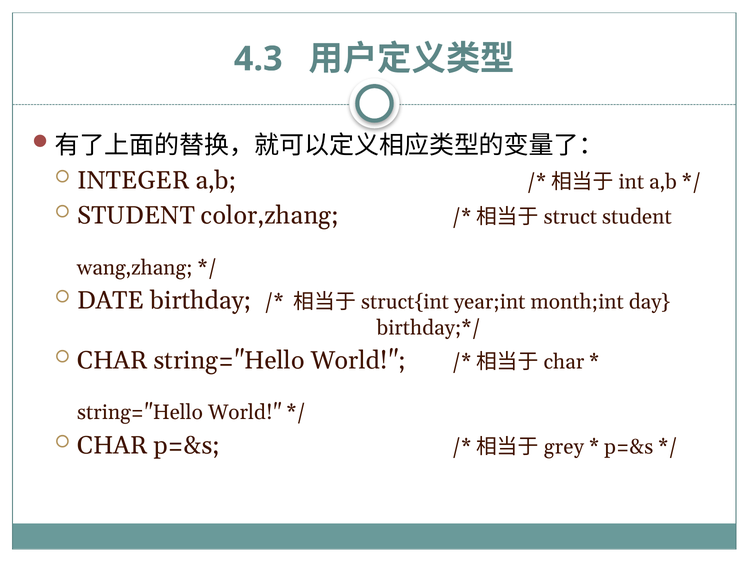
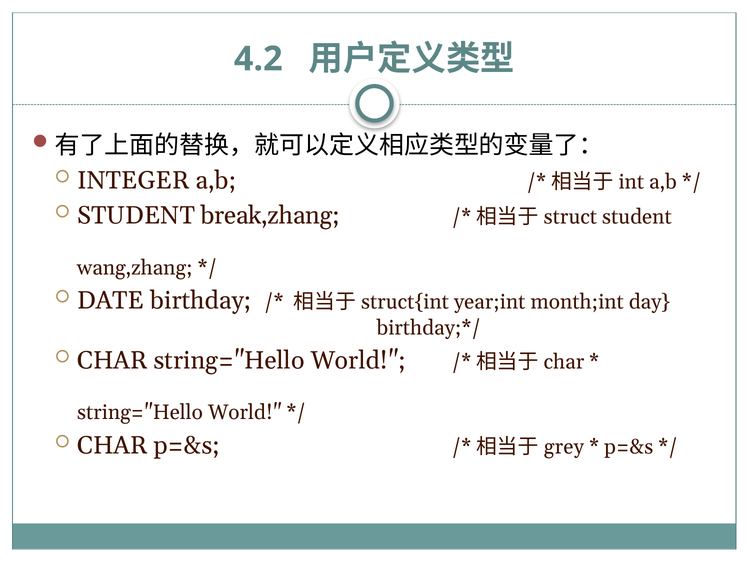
4.3: 4.3 -> 4.2 (258, 59)
color,zhang: color,zhang -> break,zhang (270, 215)
